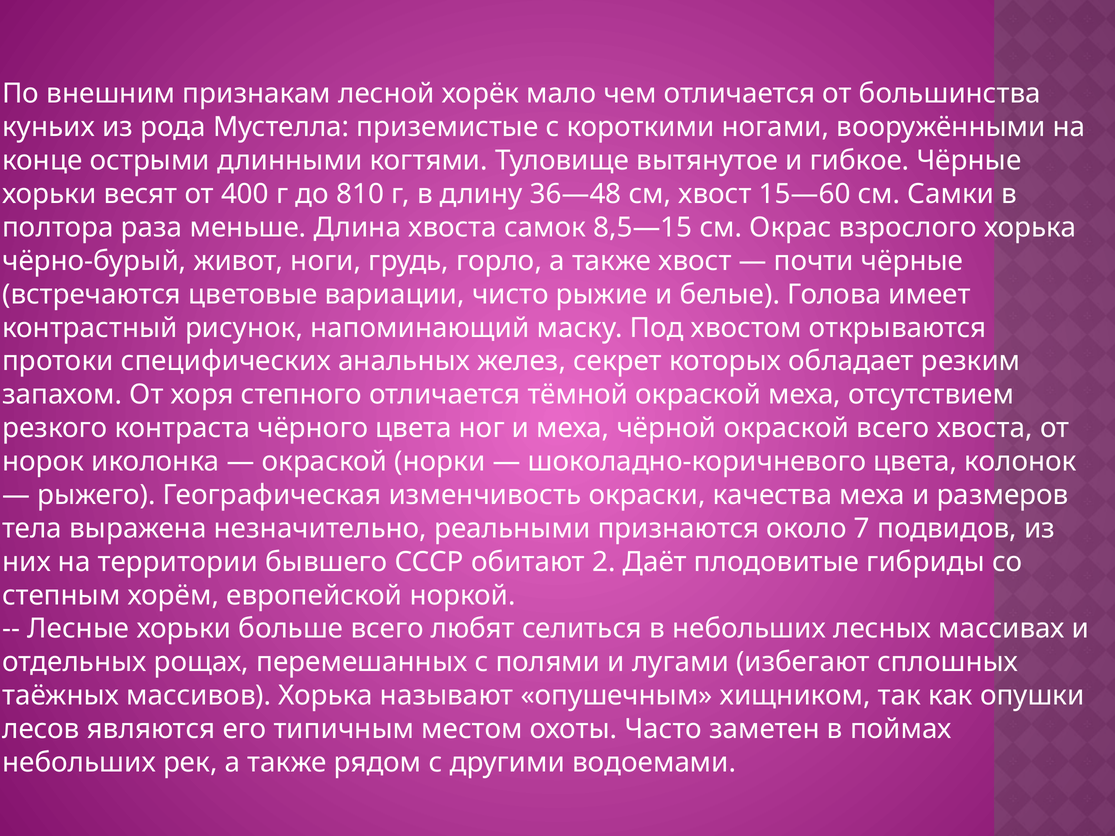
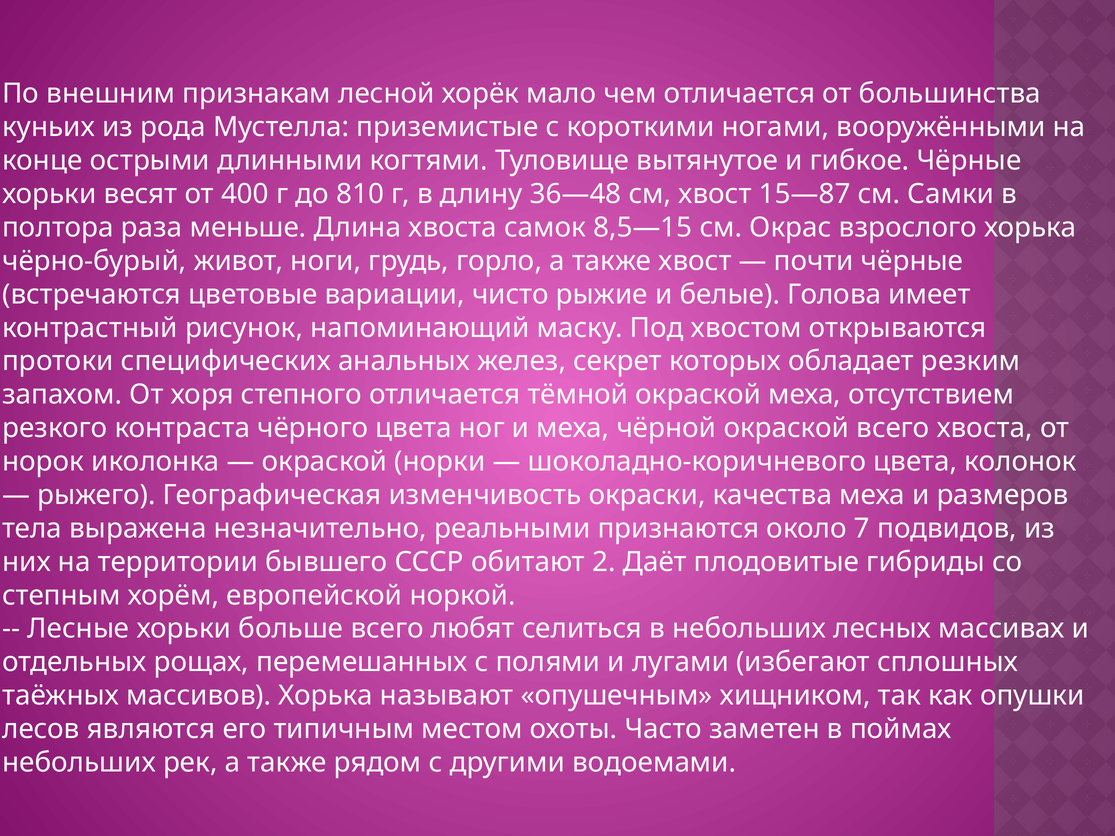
15—60: 15—60 -> 15—87 (805, 194)
